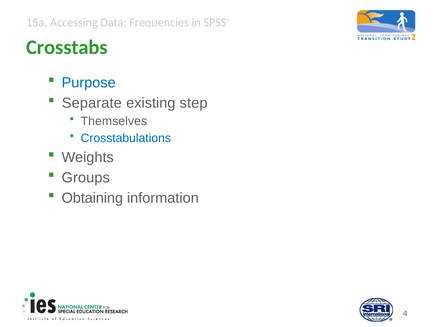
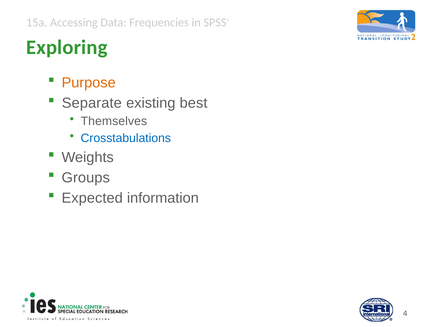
Crosstabs: Crosstabs -> Exploring (67, 47)
Purpose colour: blue -> orange (89, 83)
step: step -> best (194, 103)
Obtaining: Obtaining -> Expected (92, 198)
